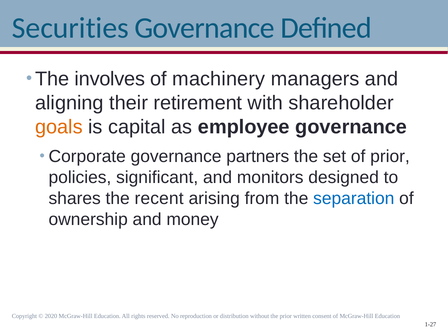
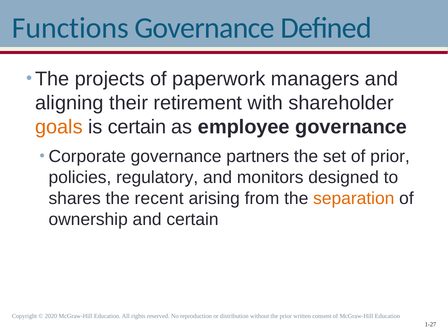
Securities: Securities -> Functions (70, 28)
involves: involves -> projects (110, 79)
machinery: machinery -> paperwork (219, 79)
is capital: capital -> certain (137, 127)
significant: significant -> regulatory (157, 177)
separation colour: blue -> orange (354, 198)
and money: money -> certain (193, 219)
